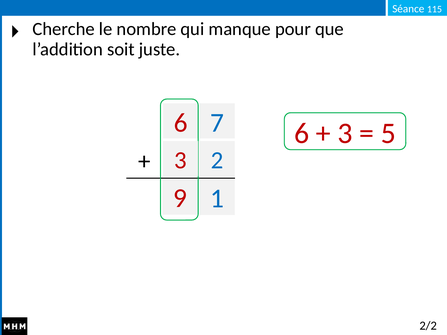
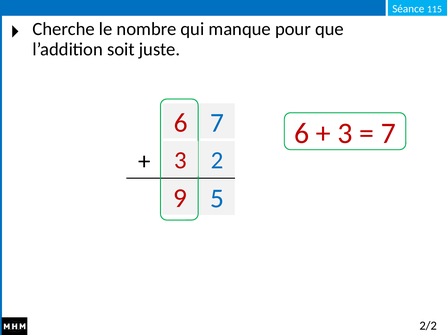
5: 5 -> 7 (388, 133)
1: 1 -> 5 (217, 199)
